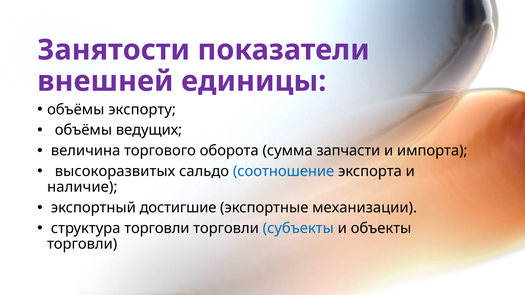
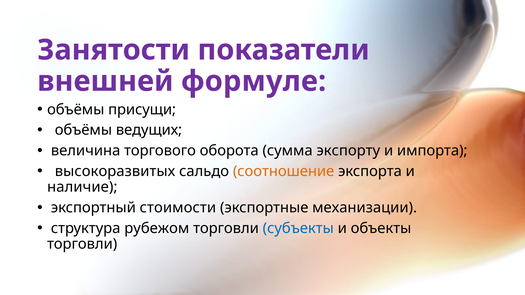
единицы: единицы -> формуле (254, 81)
экспорту: экспорту -> присущи (142, 110)
запчасти: запчасти -> экспорту (348, 151)
соотношение colour: blue -> orange (284, 171)
достигшие: достигшие -> стоимости (178, 208)
структура торговли: торговли -> рубежом (157, 228)
